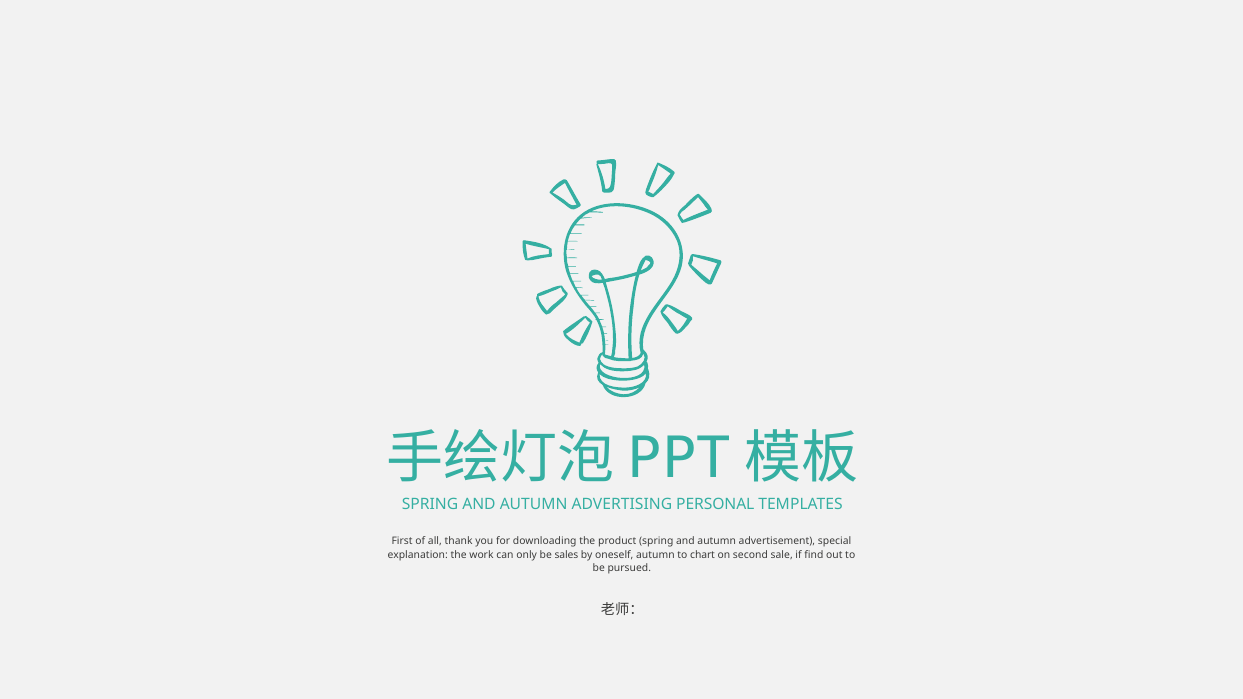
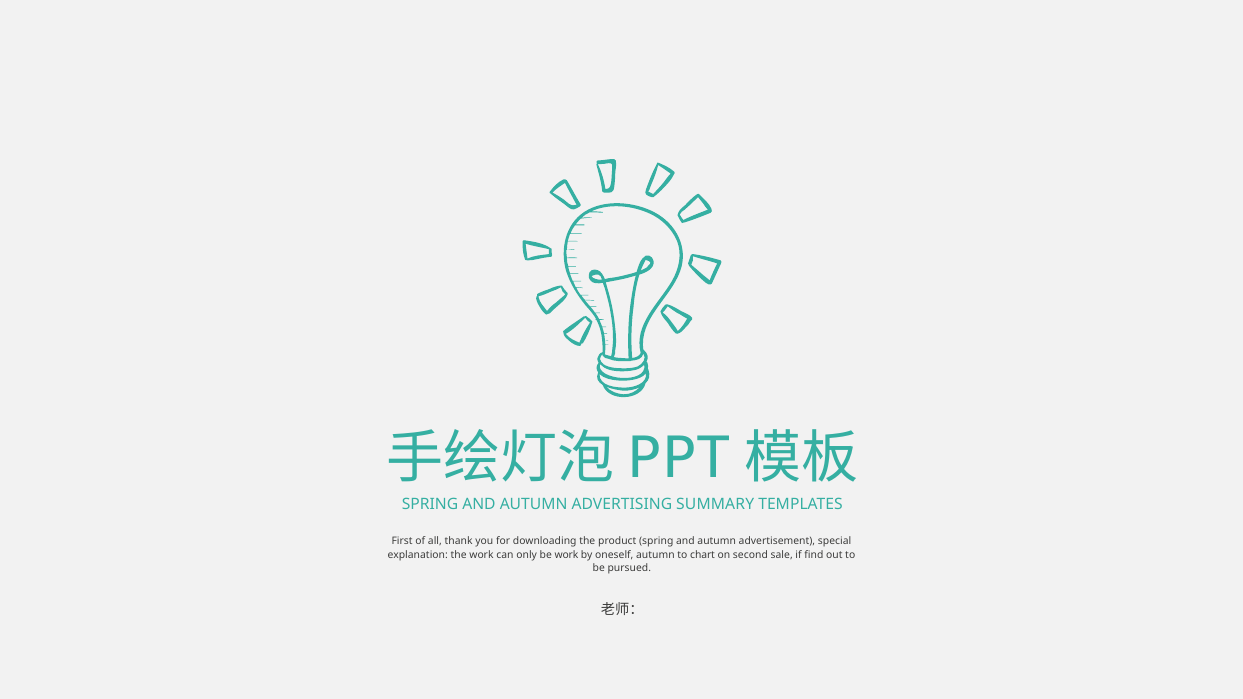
PERSONAL: PERSONAL -> SUMMARY (715, 505)
be sales: sales -> work (566, 555)
